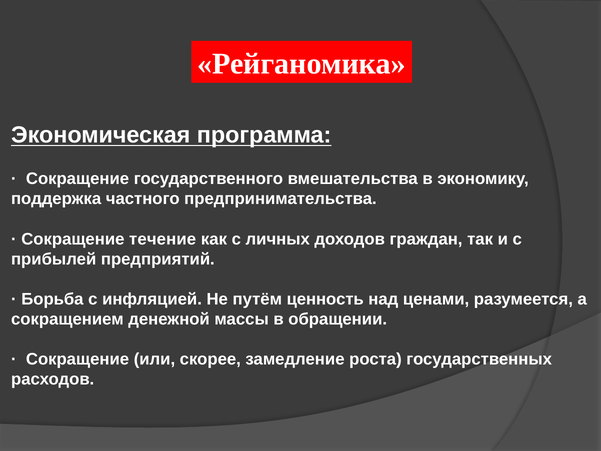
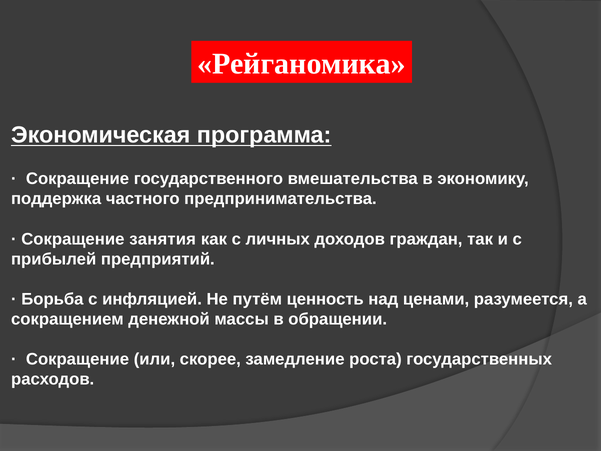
течение: течение -> занятия (163, 239)
